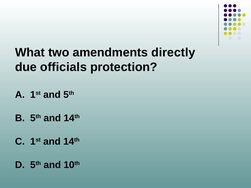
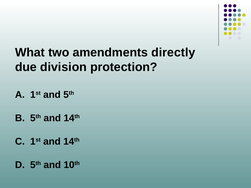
officials: officials -> division (63, 67)
